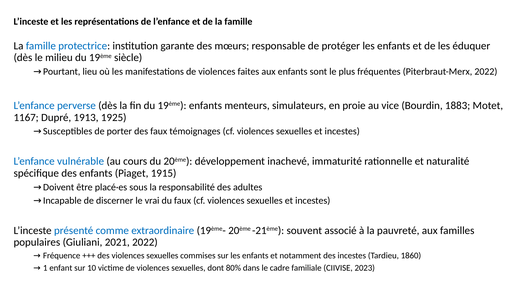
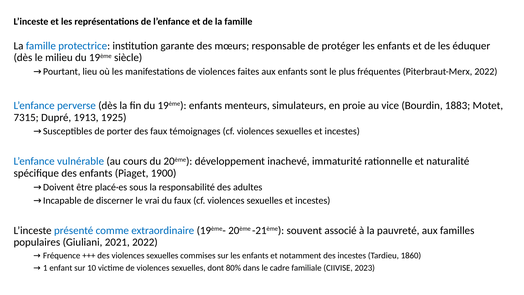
1167: 1167 -> 7315 (26, 117)
1915: 1915 -> 1900 (164, 173)
